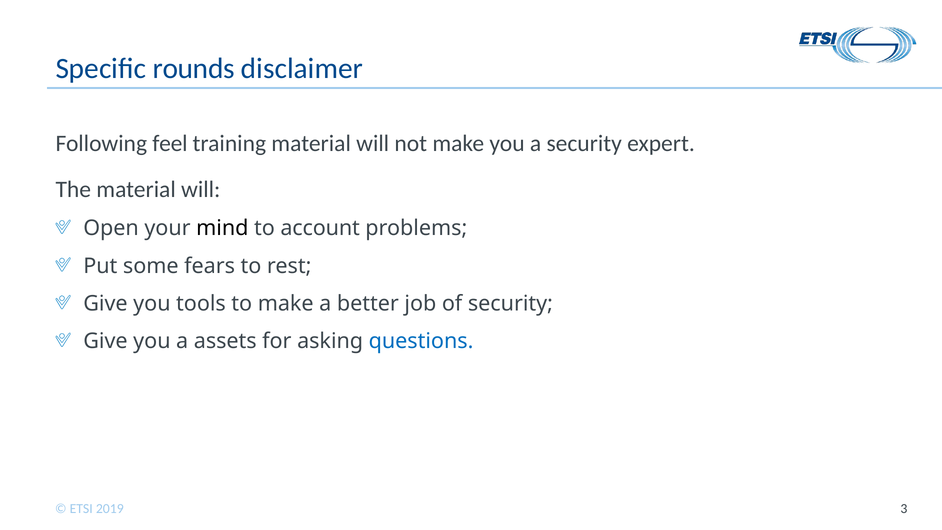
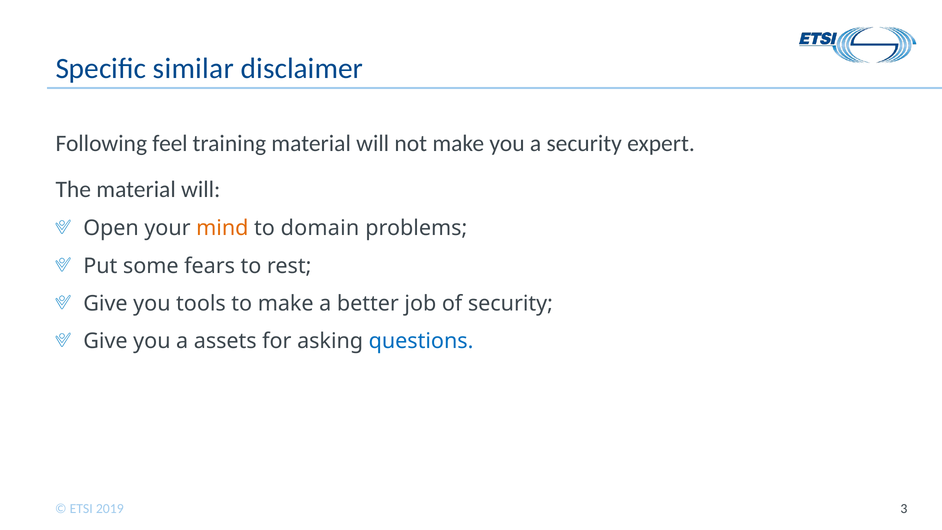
rounds: rounds -> similar (193, 68)
mind colour: black -> orange (222, 228)
account: account -> domain (320, 228)
